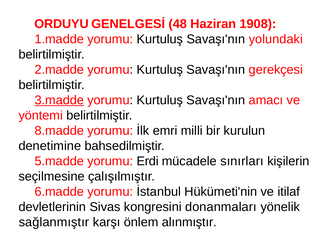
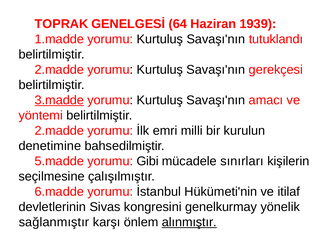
ORDUYU: ORDUYU -> TOPRAK (62, 24)
48: 48 -> 64 (178, 24)
1908: 1908 -> 1939 (258, 24)
yolundaki: yolundaki -> tutuklandı (276, 39)
8.madde: 8.madde -> 2.madde (59, 130)
Erdi: Erdi -> Gibi (148, 161)
donanmaları: donanmaları -> genelkurmay (221, 207)
alınmıştır underline: none -> present (189, 222)
